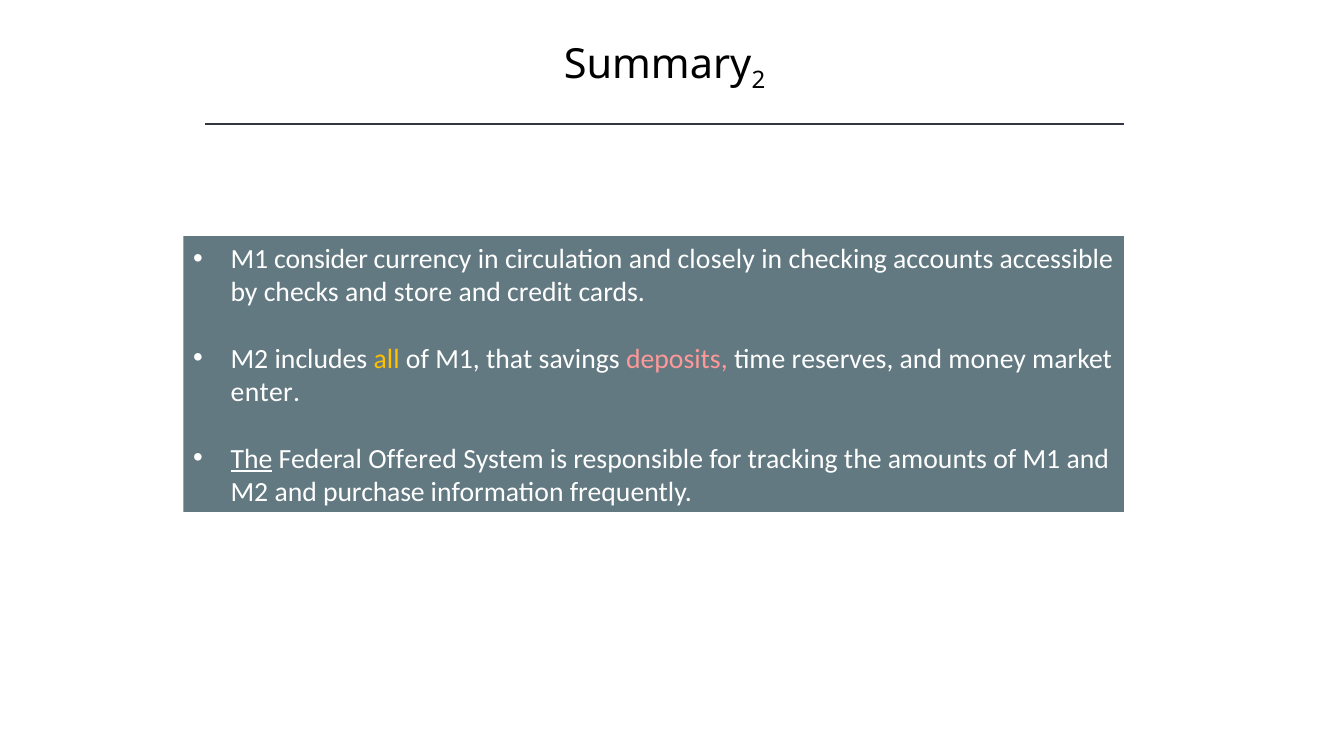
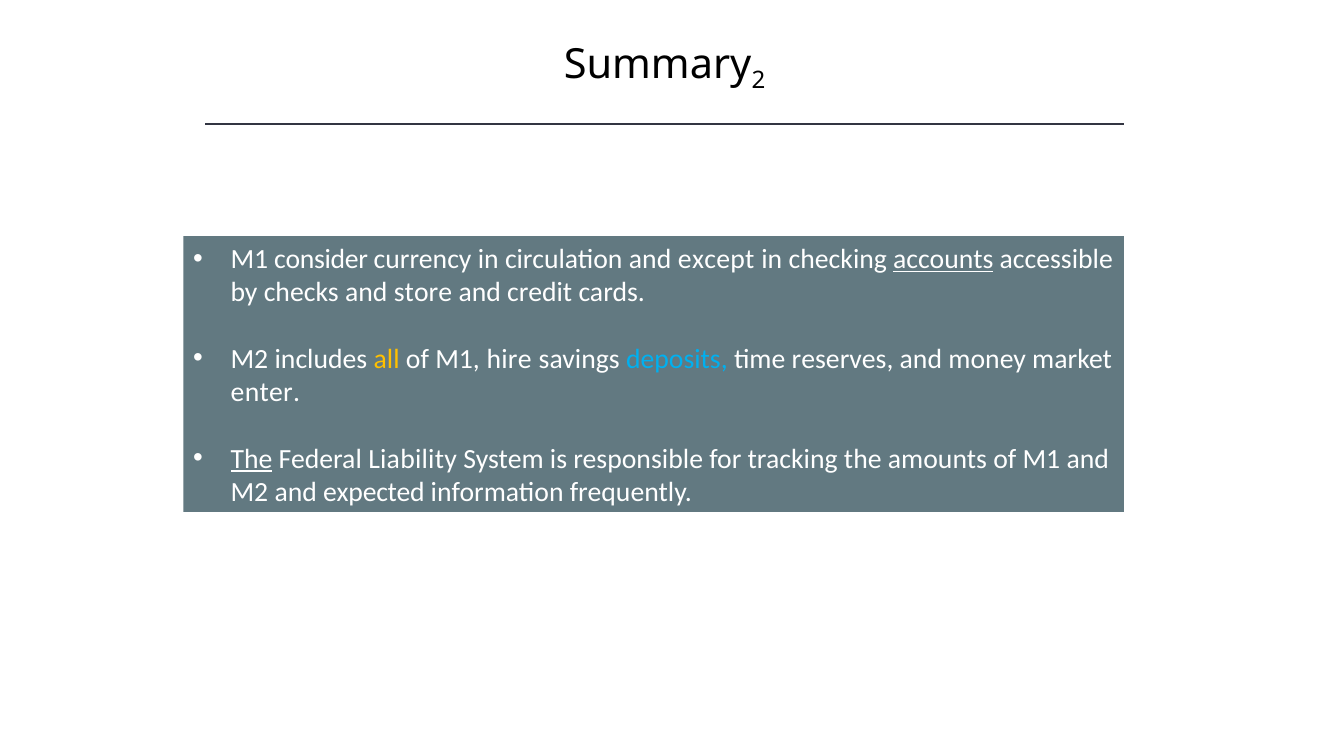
closely: closely -> except (716, 259)
accounts underline: none -> present (943, 259)
that: that -> hire (509, 359)
deposits colour: pink -> light blue (677, 359)
Offered: Offered -> Liability (413, 459)
purchase: purchase -> expected (374, 492)
